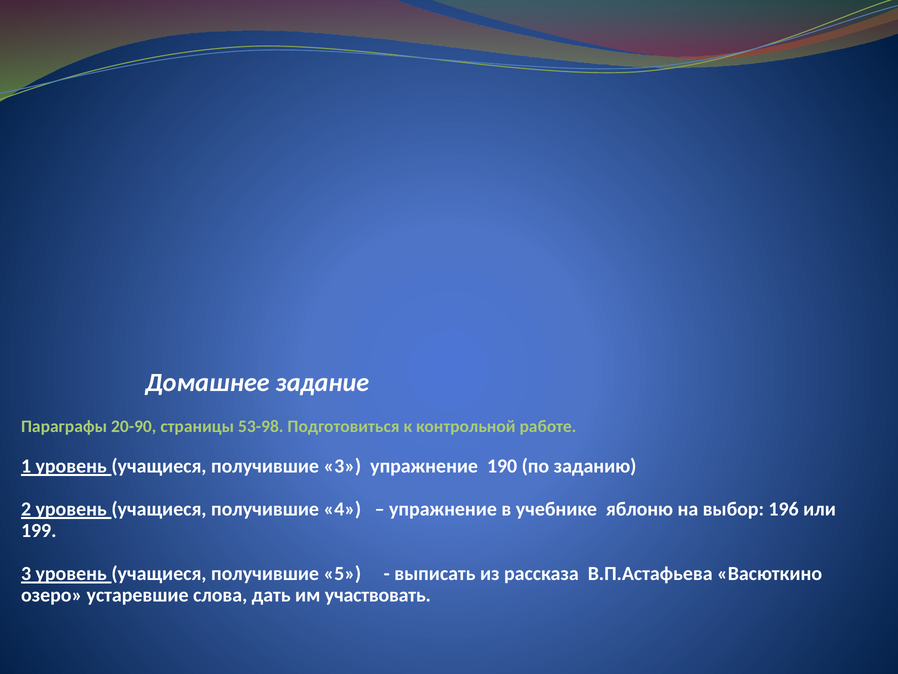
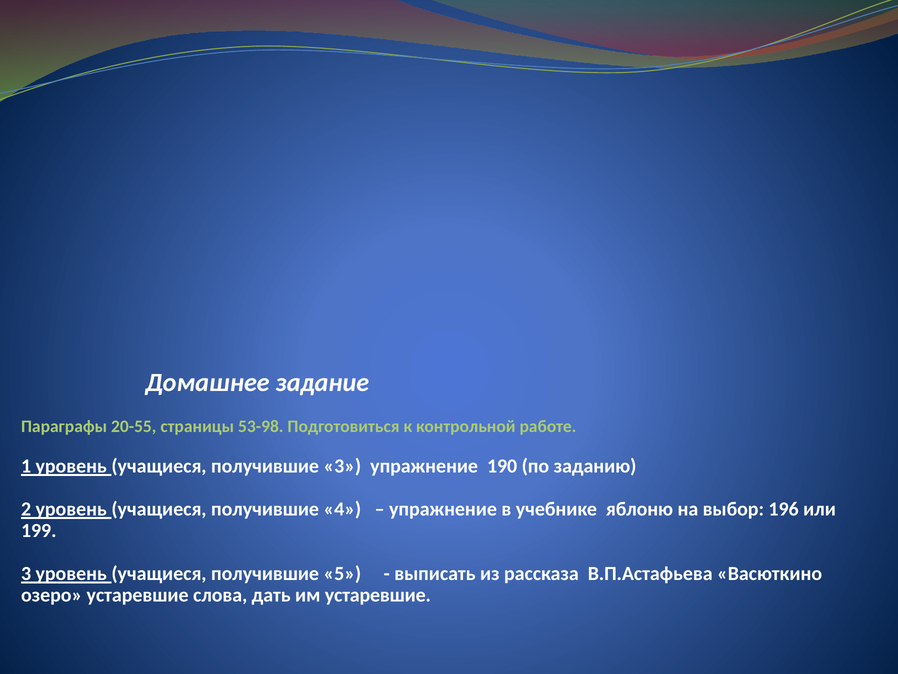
20-90: 20-90 -> 20-55 (134, 426)
им участвовать: участвовать -> устаревшие (378, 595)
